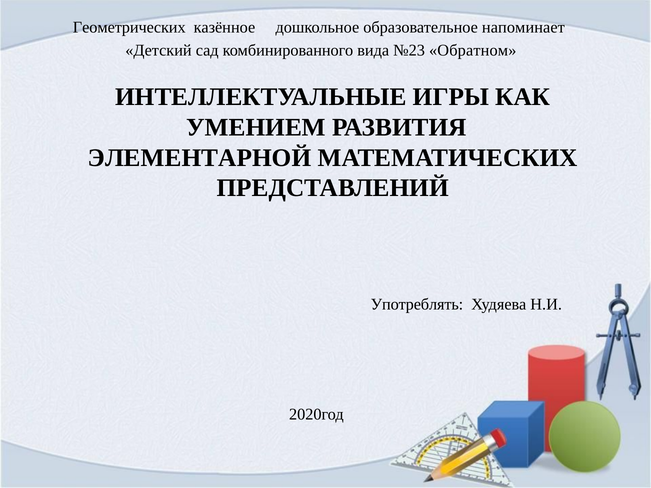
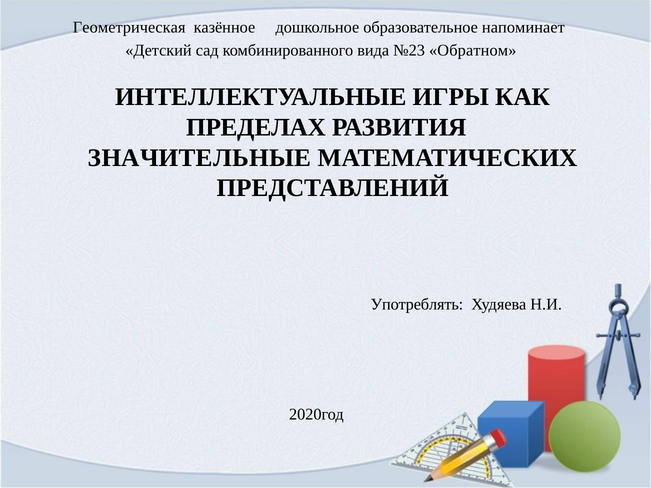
Геометрических: Геометрических -> Геометрическая (129, 28)
УМЕНИЕМ: УМЕНИЕМ -> ПРЕДЕЛАХ (256, 127)
ЭЛЕМЕНТАРНОЙ: ЭЛЕМЕНТАРНОЙ -> ЗНАЧИТЕЛЬНЫЕ (199, 158)
